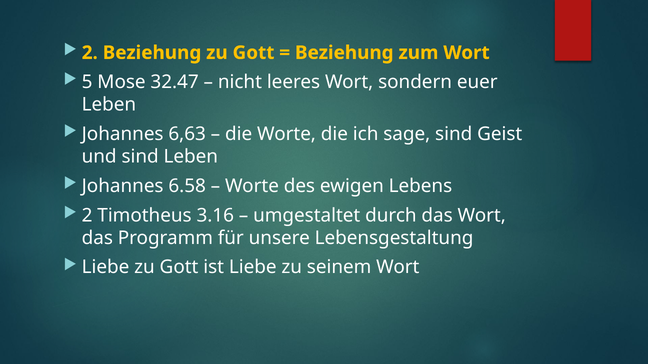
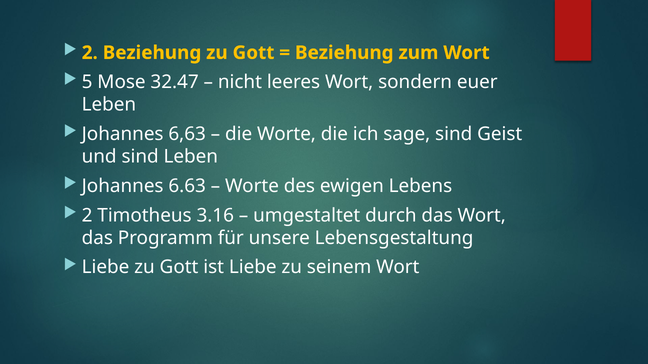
6.58: 6.58 -> 6.63 (187, 186)
